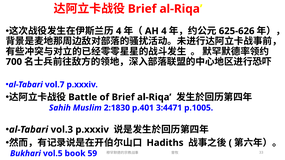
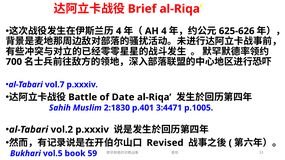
of Brief: Brief -> Date (123, 97)
vol.3: vol.3 -> vol.2 (62, 130)
Hadiths: Hadiths -> Revised (165, 143)
